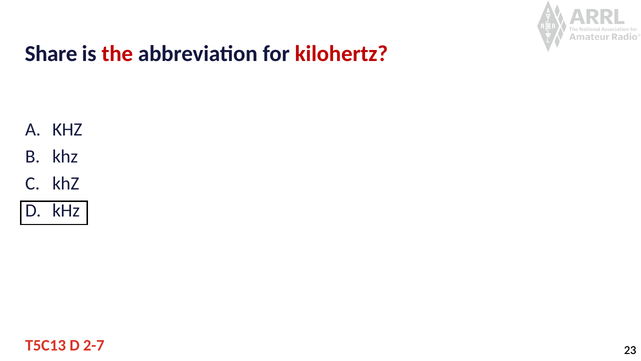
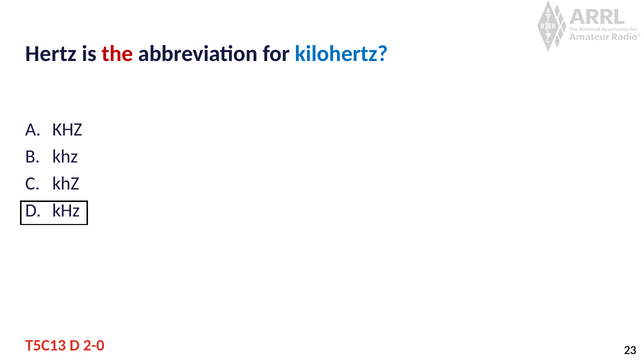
Share: Share -> Hertz (51, 54)
kilohertz colour: red -> blue (341, 54)
2-7: 2-7 -> 2-0 (94, 345)
